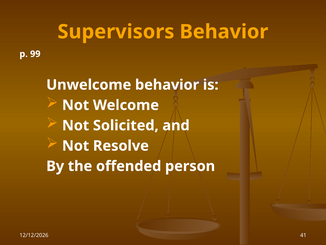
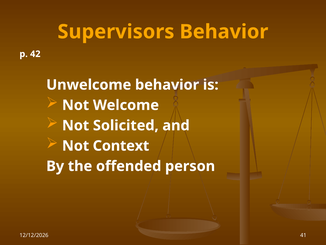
99: 99 -> 42 (35, 54)
Resolve: Resolve -> Context (121, 146)
